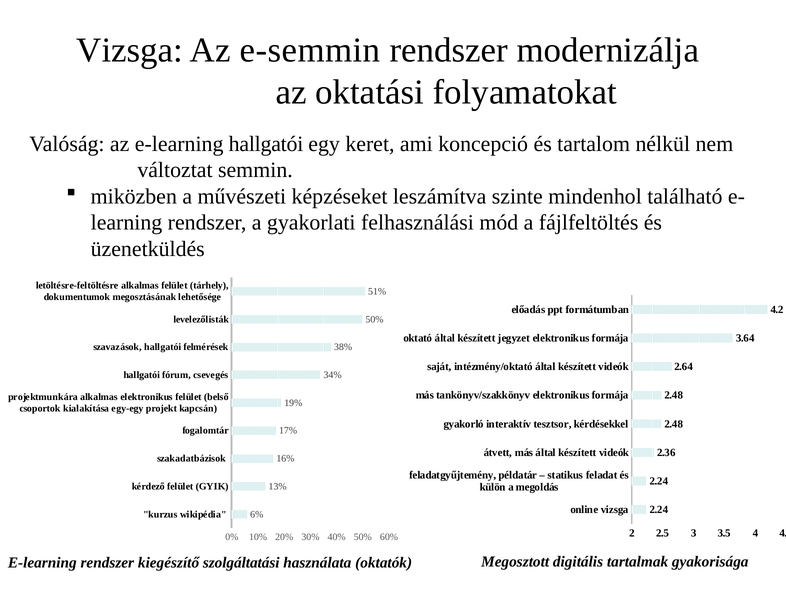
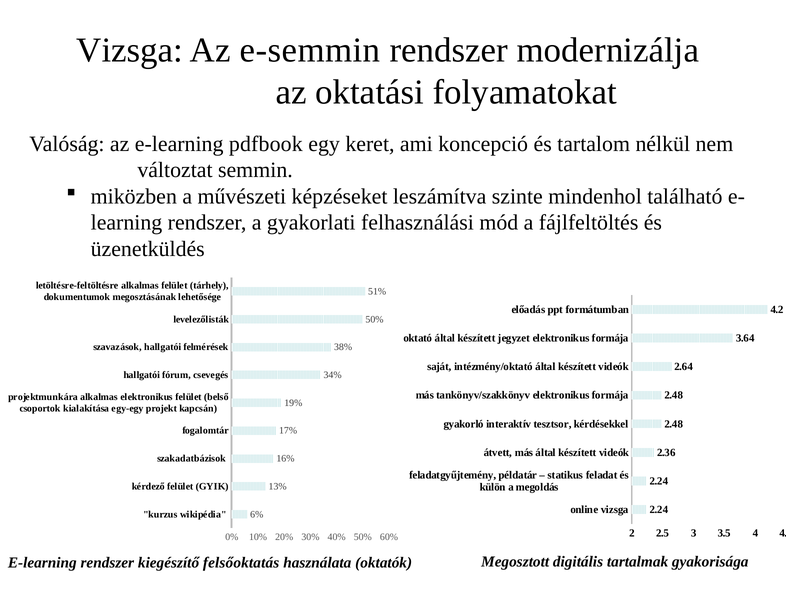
e-learning hallgatói: hallgatói -> pdfbook (266, 144)
szolgáltatási: szolgáltatási -> felsőoktatás (241, 562)
